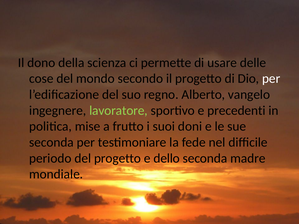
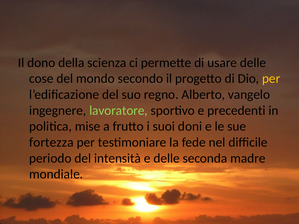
per colour: white -> yellow (271, 79)
seconda: seconda -> fortezza (51, 142)
del progetto: progetto -> intensità (117, 158)
e dello: dello -> delle (167, 158)
